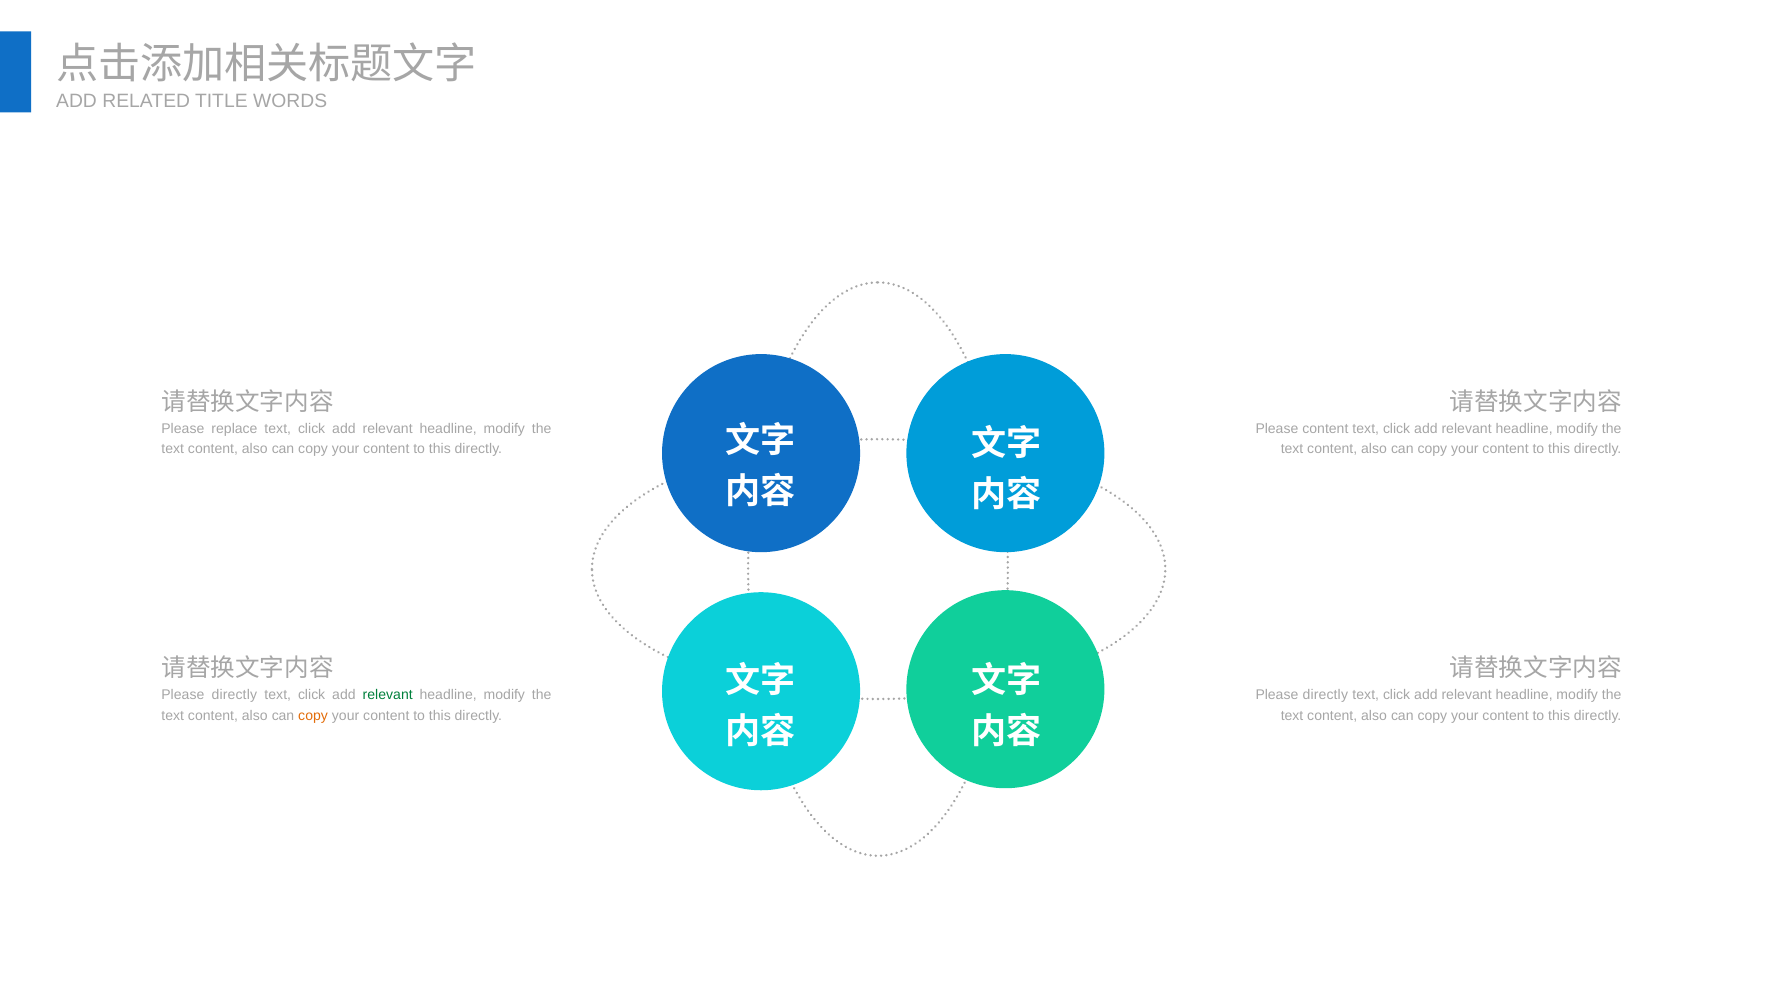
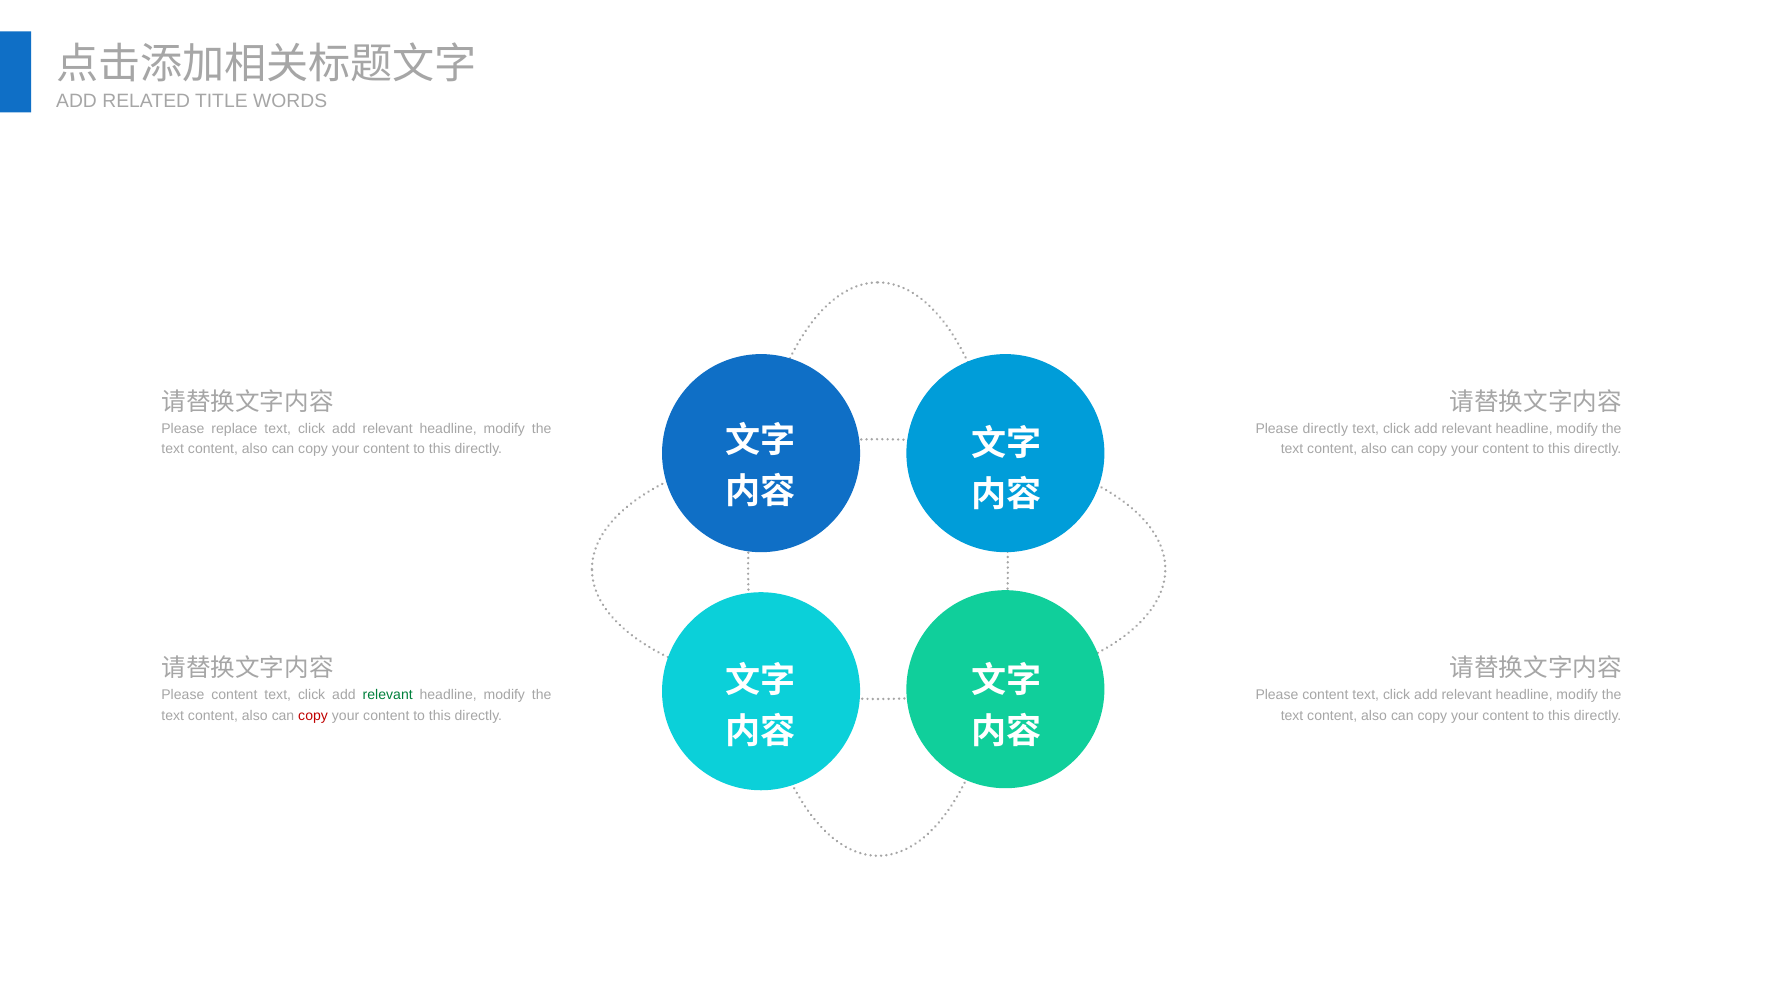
Please content: content -> directly (1325, 429)
directly: directly -> content (234, 695)
directly: directly -> content (1325, 695)
copy colour: orange -> red (313, 715)
